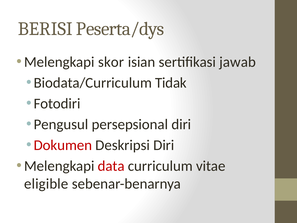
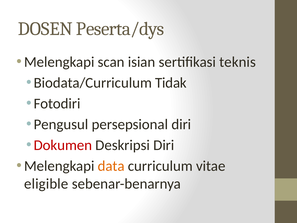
BERISI: BERISI -> DOSEN (45, 29)
skor: skor -> scan (111, 62)
jawab: jawab -> teknis (238, 62)
data colour: red -> orange (111, 166)
